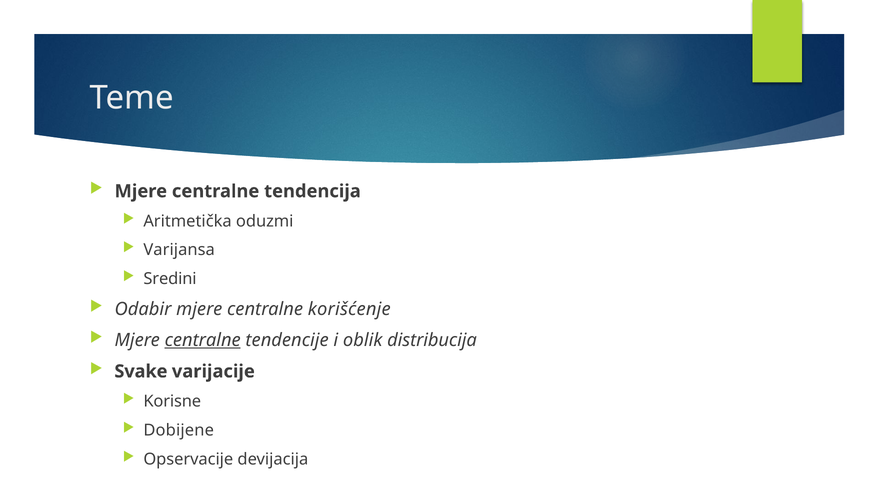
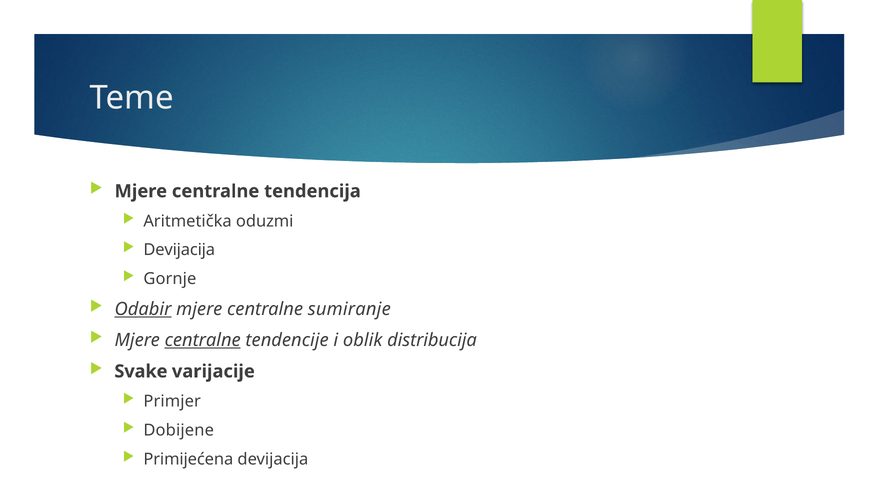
Varijansa: Varijansa -> Devijacija (179, 250)
Sredini: Sredini -> Gornje (170, 279)
Odabir underline: none -> present (143, 309)
korišćenje: korišćenje -> sumiranje (349, 309)
Korisne: Korisne -> Primjer (172, 402)
Opservacije: Opservacije -> Primijećena (188, 460)
